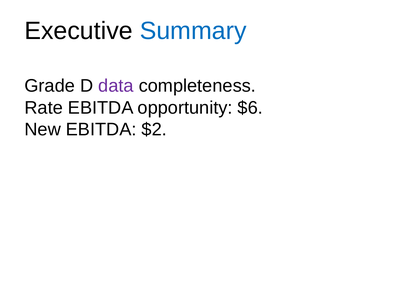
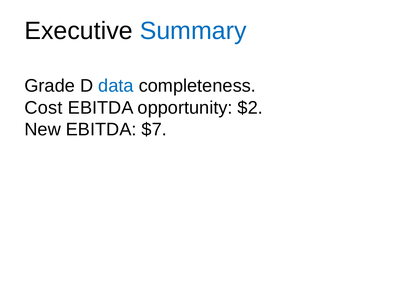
data colour: purple -> blue (116, 86)
Rate: Rate -> Cost (44, 108)
$6: $6 -> $2 (250, 108)
$2: $2 -> $7 (154, 129)
